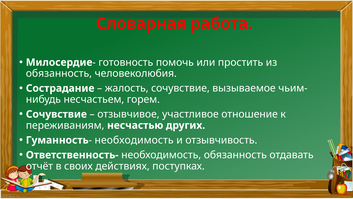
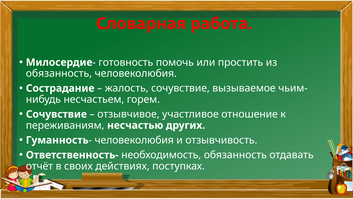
необходимость: необходимость -> человеколюбия (134, 140)
